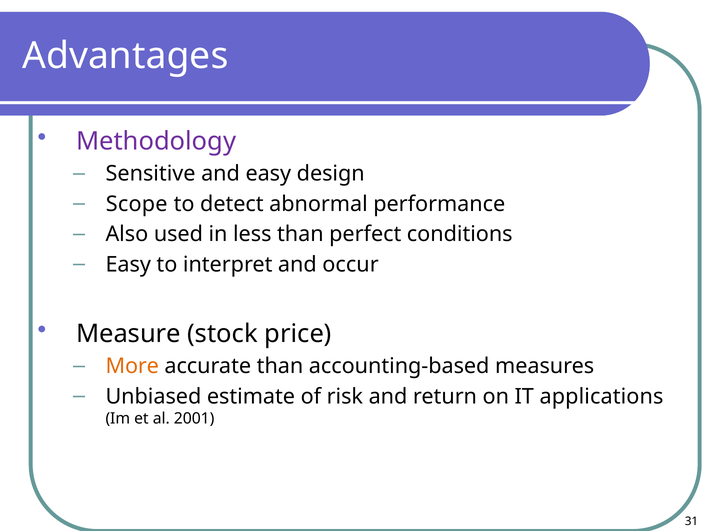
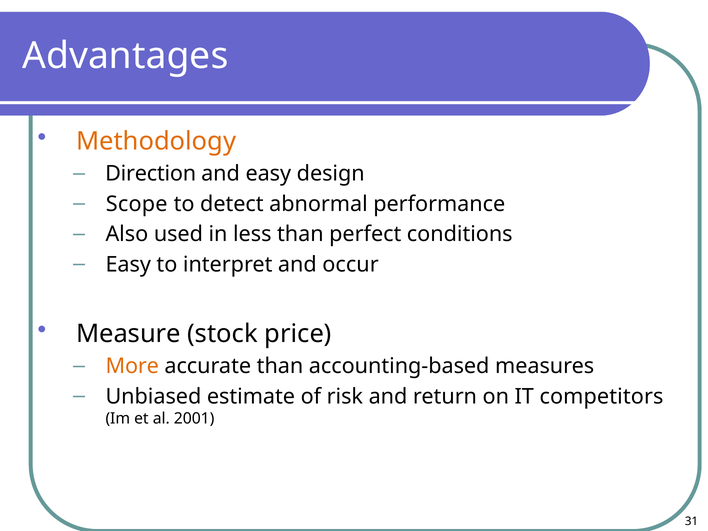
Methodology colour: purple -> orange (156, 141)
Sensitive: Sensitive -> Direction (151, 174)
applications: applications -> competitors (601, 396)
